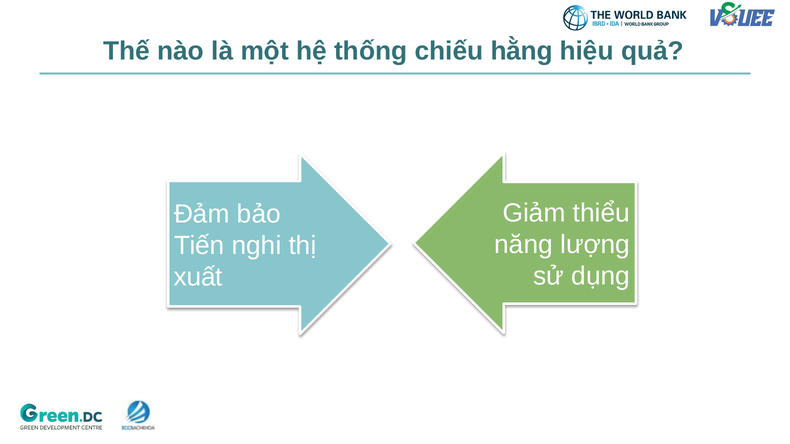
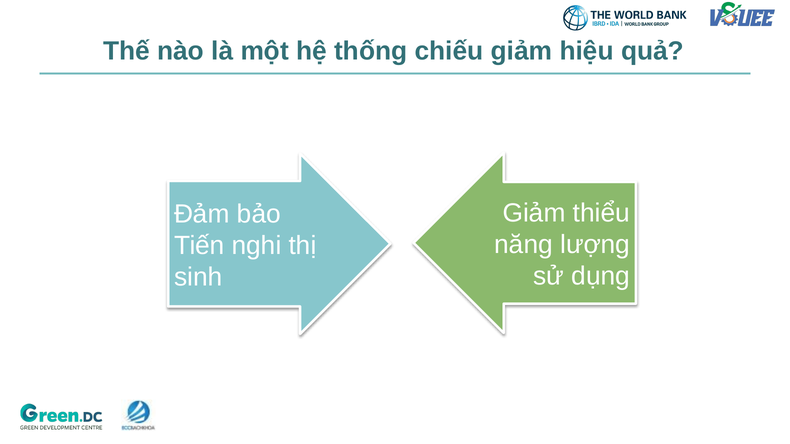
chiếu hằng: hằng -> giảm (521, 51)
xuất: xuất -> sinh (198, 277)
